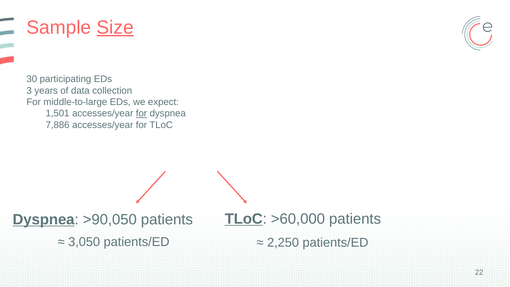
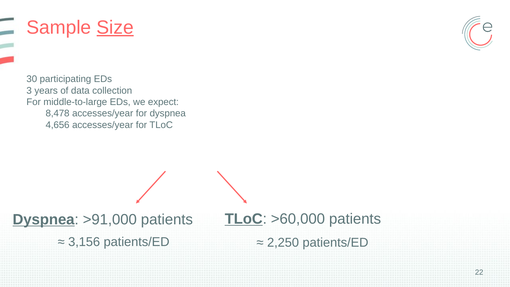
1,501: 1,501 -> 8,478 (58, 113)
for underline: present -> none (141, 113)
7,886: 7,886 -> 4,656 (58, 125)
>90,050: >90,050 -> >91,000 (110, 219)
3,050: 3,050 -> 3,156 (84, 242)
